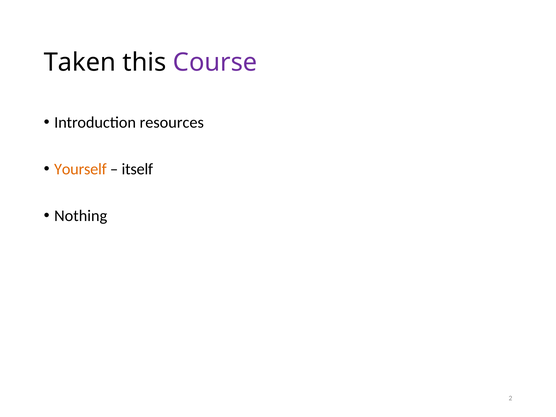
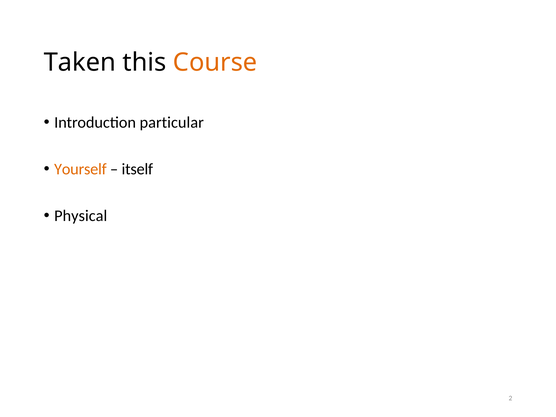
Course colour: purple -> orange (215, 62)
resources: resources -> particular (172, 122)
Nothing: Nothing -> Physical (81, 216)
